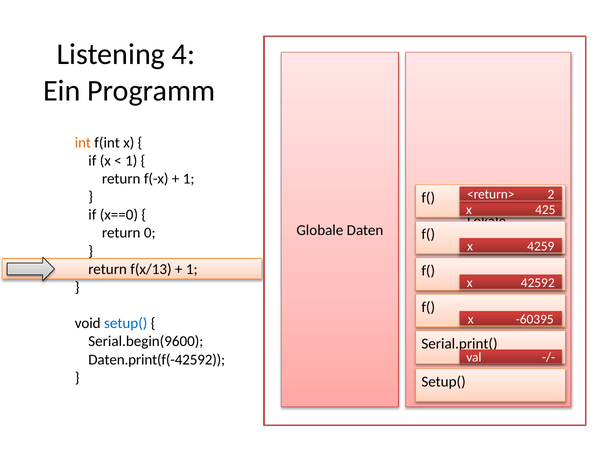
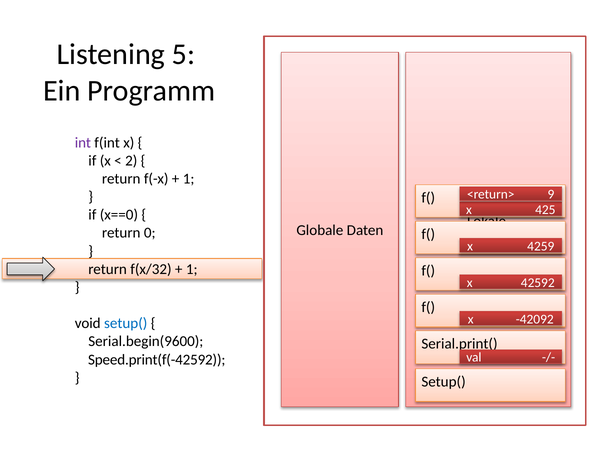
4: 4 -> 5 (184, 55)
int colour: orange -> purple (83, 143)
1: 1 -> 2 (131, 161)
2: 2 -> 9 (551, 195)
f(x/13: f(x/13 -> f(x/32 (151, 269)
-60395: -60395 -> -42092 (535, 319)
Daten.print(f(-42592: Daten.print(f(-42592 -> Speed.print(f(-42592 (157, 360)
